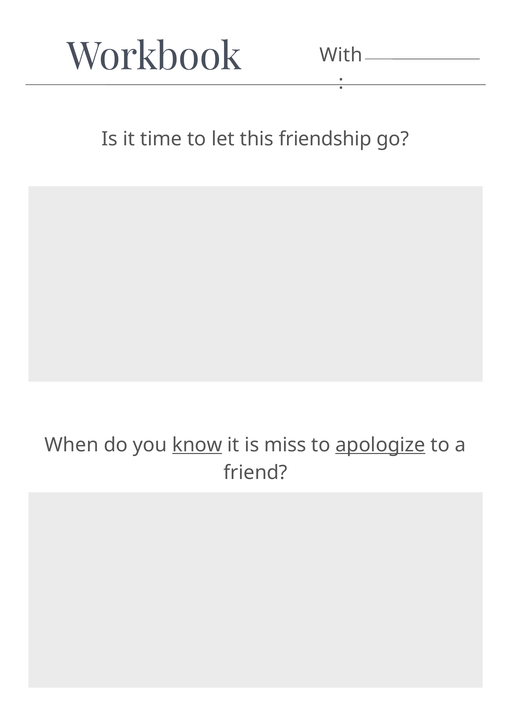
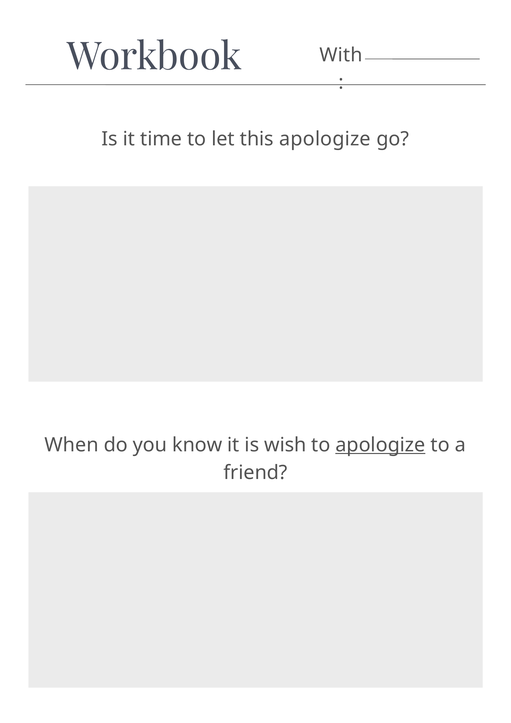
this friendship: friendship -> apologize (325, 139)
know underline: present -> none (197, 445)
miss: miss -> wish (285, 445)
